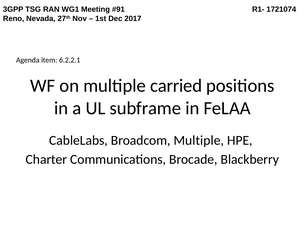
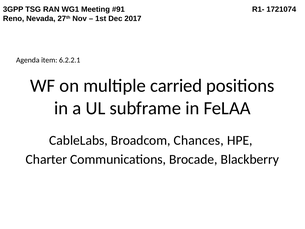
Broadcom Multiple: Multiple -> Chances (199, 140)
